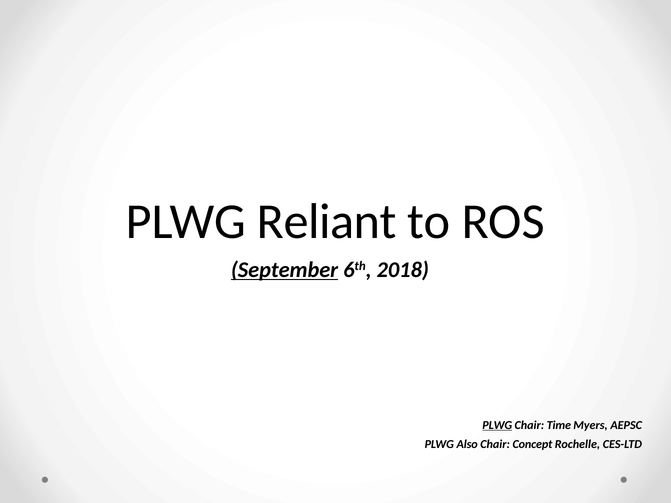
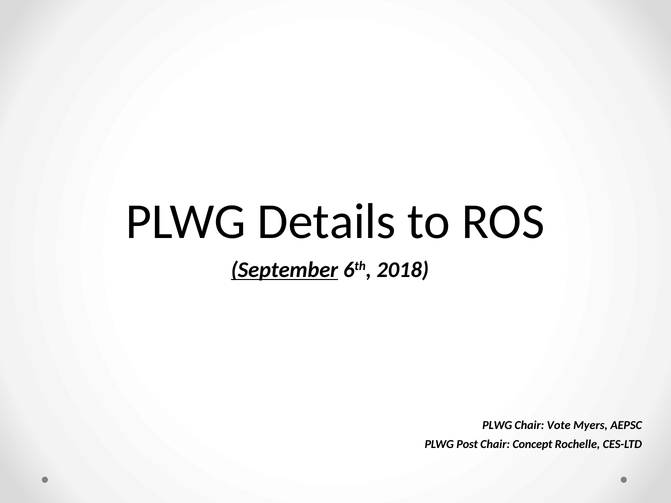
Reliant: Reliant -> Details (327, 222)
PLWG underline: present -> none (497, 425)
Time: Time -> Vote (559, 425)
Also: Also -> Post (467, 444)
